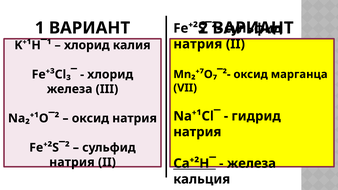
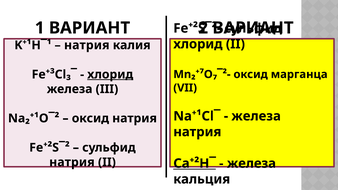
натрия: натрия -> хлорид (198, 44)
хлорид: хлорид -> натрия (87, 45)
хлорид underline: none -> present (110, 74)
гидрид: гидрид -> железа (256, 116)
